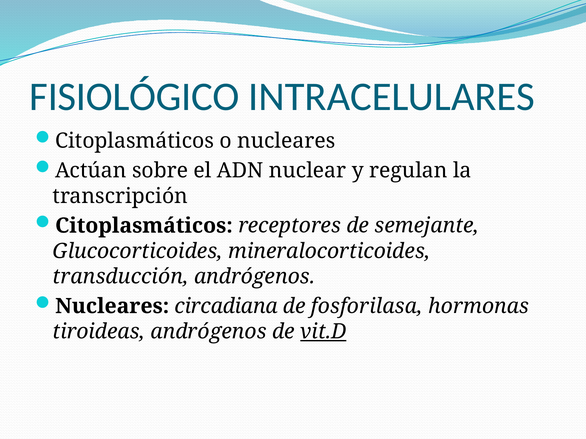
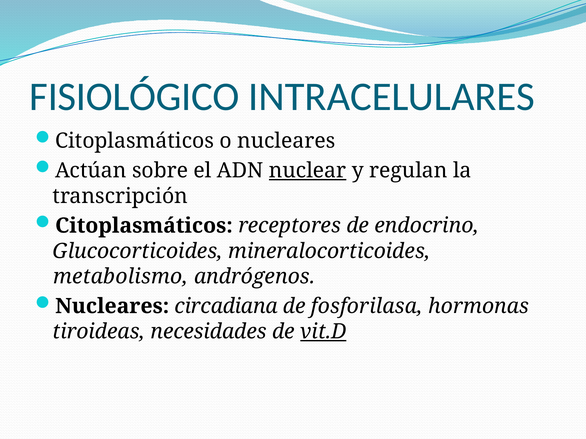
nuclear underline: none -> present (308, 171)
semejante: semejante -> endocrino (427, 226)
transducción: transducción -> metabolismo (120, 277)
tiroideas andrógenos: andrógenos -> necesidades (209, 332)
